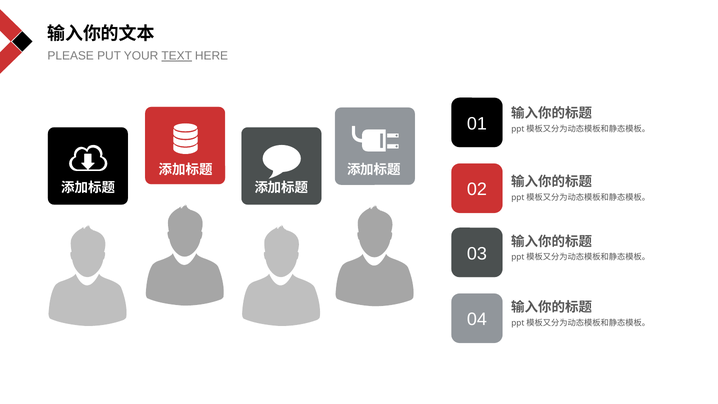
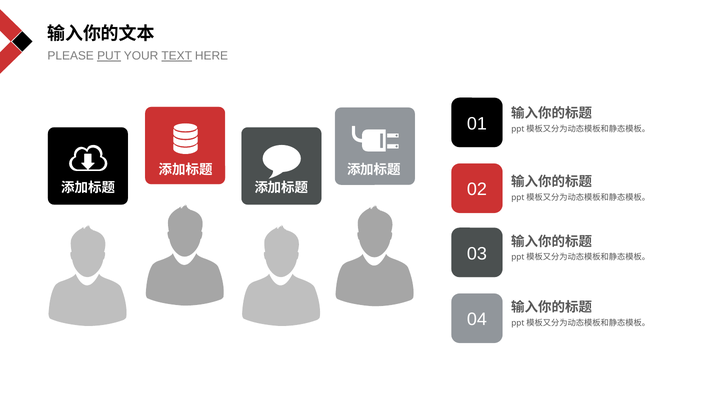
PUT underline: none -> present (109, 56)
